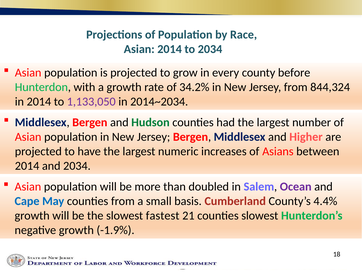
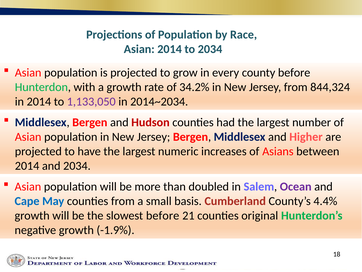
Hudson colour: green -> red (150, 122)
slowest fastest: fastest -> before (163, 215)
counties slowest: slowest -> original (260, 215)
